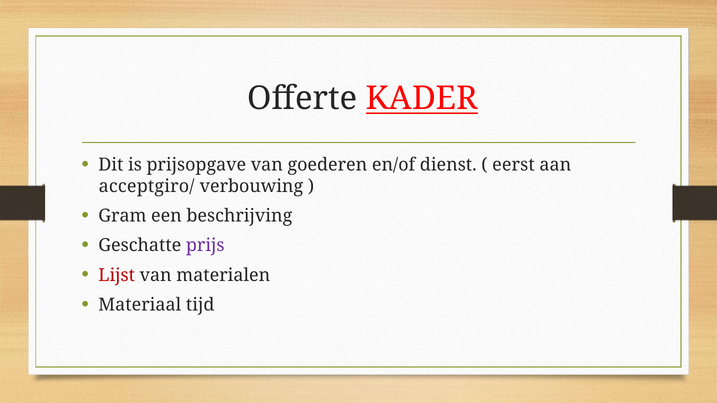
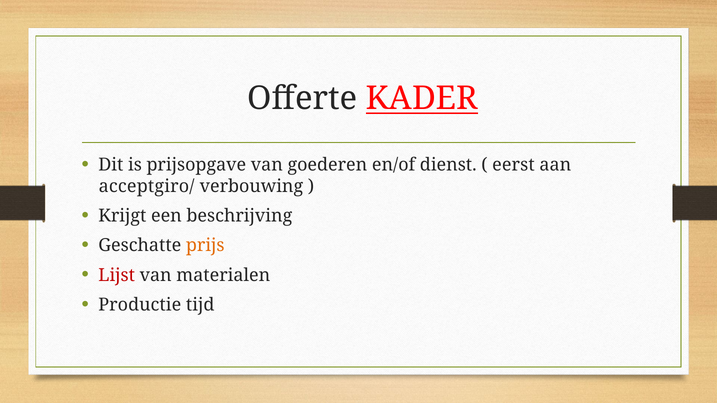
Gram: Gram -> Krijgt (122, 216)
prijs colour: purple -> orange (205, 246)
Materiaal: Materiaal -> Productie (140, 305)
